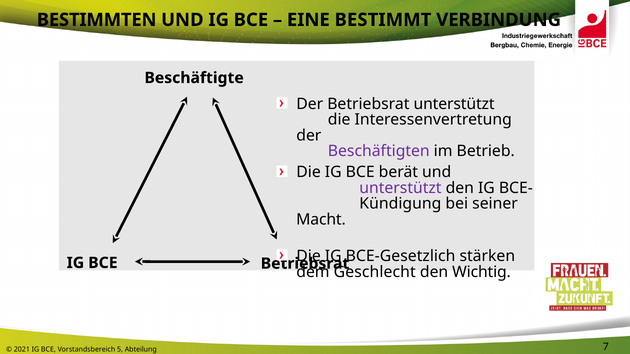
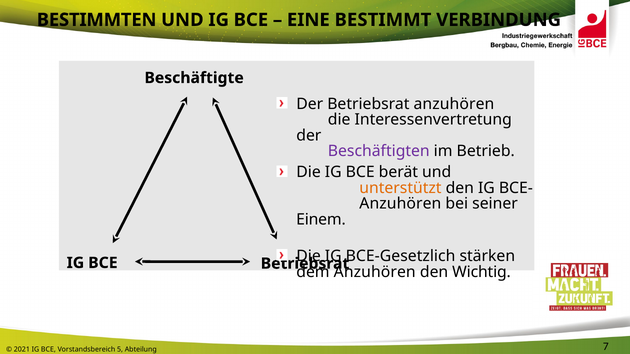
Betriebsrat unterstützt: unterstützt -> anzuhören (454, 104)
unterstützt colour: purple -> orange (400, 188)
Kündigung: Kündigung -> Anzuhören (400, 204)
Macht: Macht -> Einem (321, 220)
Geschlecht: Geschlecht -> Anzuhören (375, 272)
